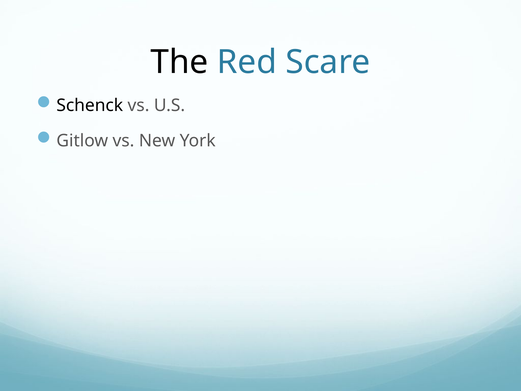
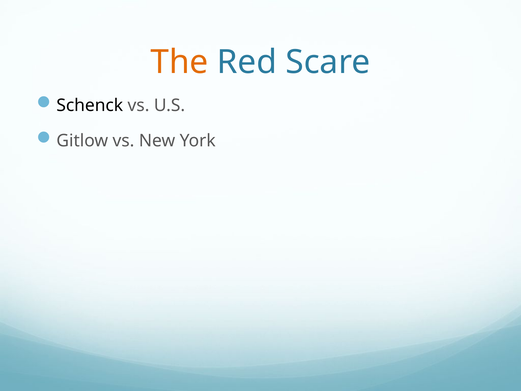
The colour: black -> orange (179, 62)
